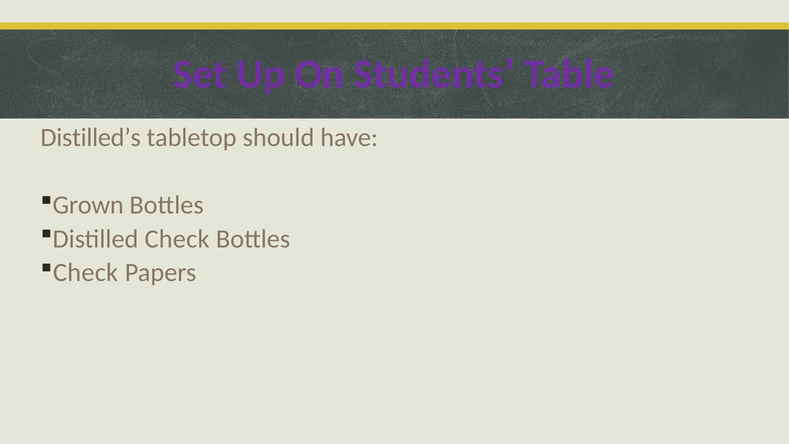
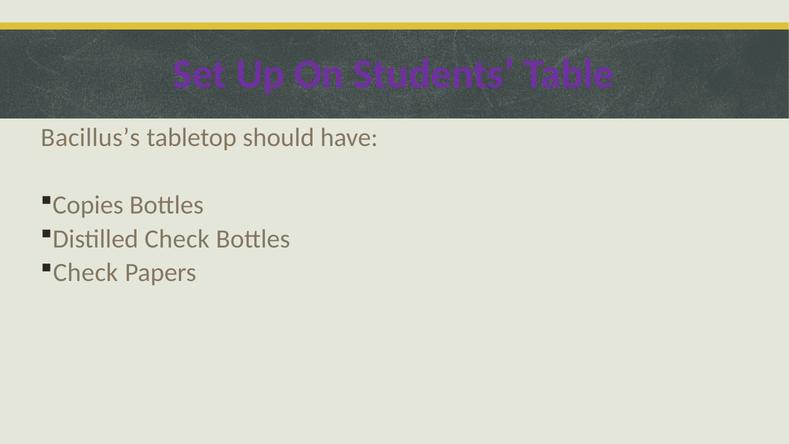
Distilled’s: Distilled’s -> Bacillus’s (90, 138)
Grown: Grown -> Copies (88, 205)
